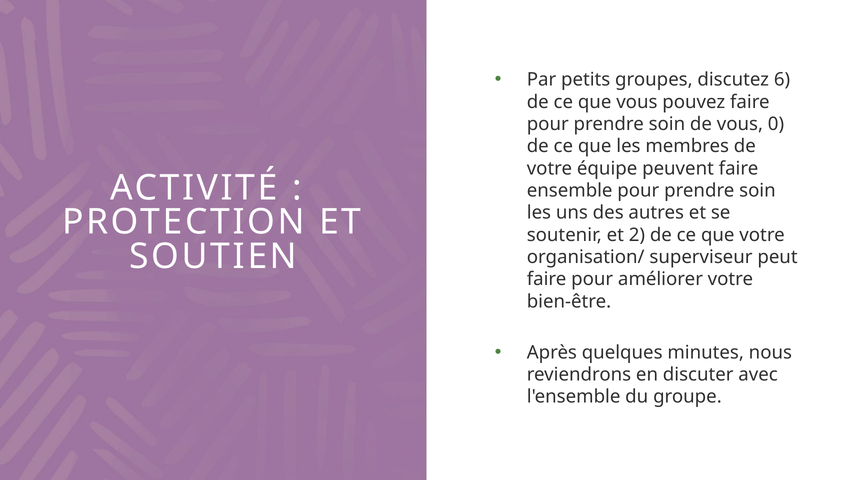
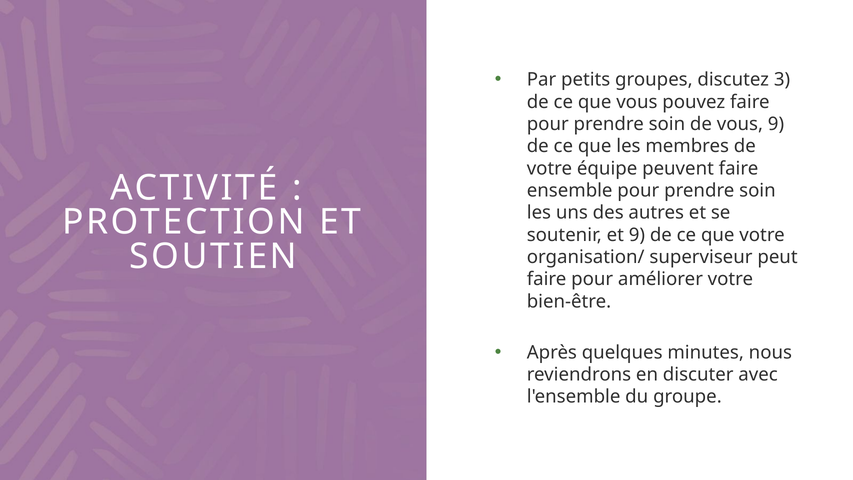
6: 6 -> 3 (782, 80)
vous 0: 0 -> 9 (776, 124)
et 2: 2 -> 9 (637, 235)
